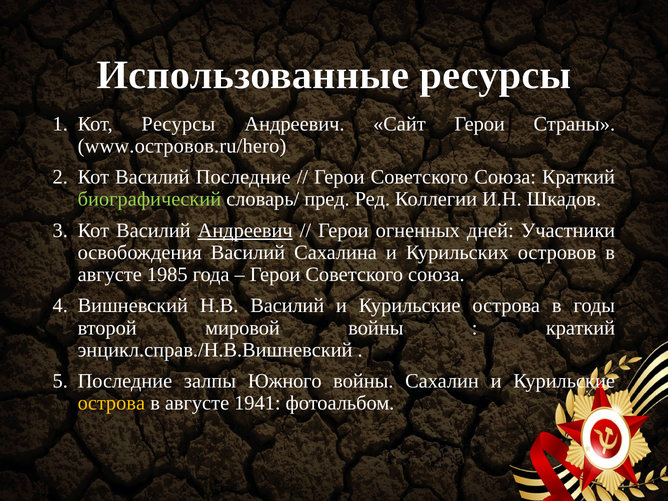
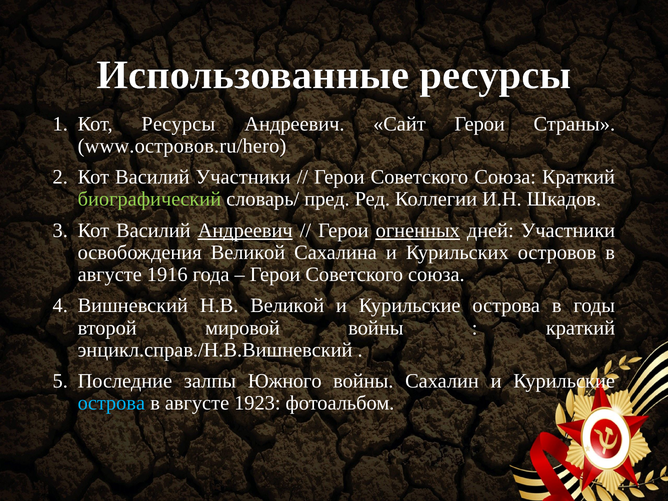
Василий Последние: Последние -> Участники (243, 177)
огненных underline: none -> present (418, 230)
освобождения Василий: Василий -> Великой (248, 252)
1985: 1985 -> 1916 (167, 274)
Н.В Василий: Василий -> Великой (287, 306)
острова colour: yellow -> light blue (111, 403)
1941: 1941 -> 1923 (257, 403)
